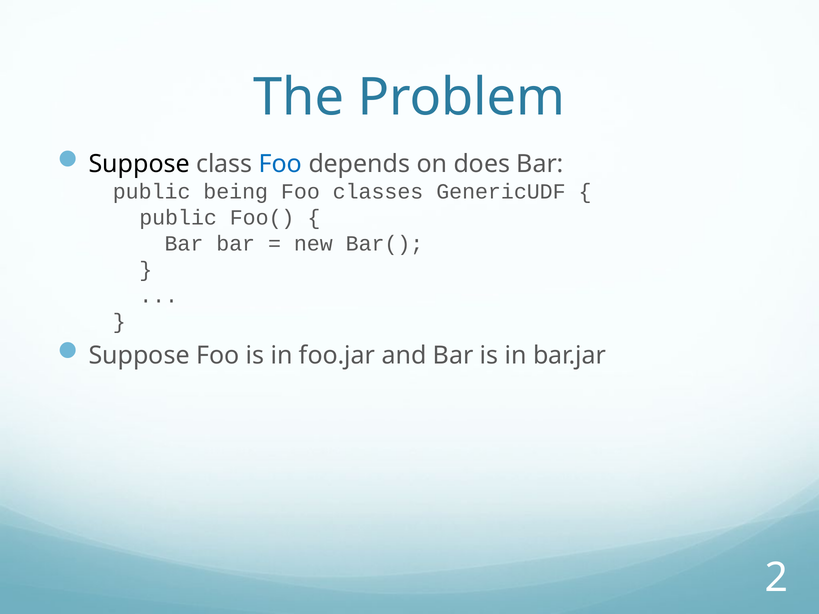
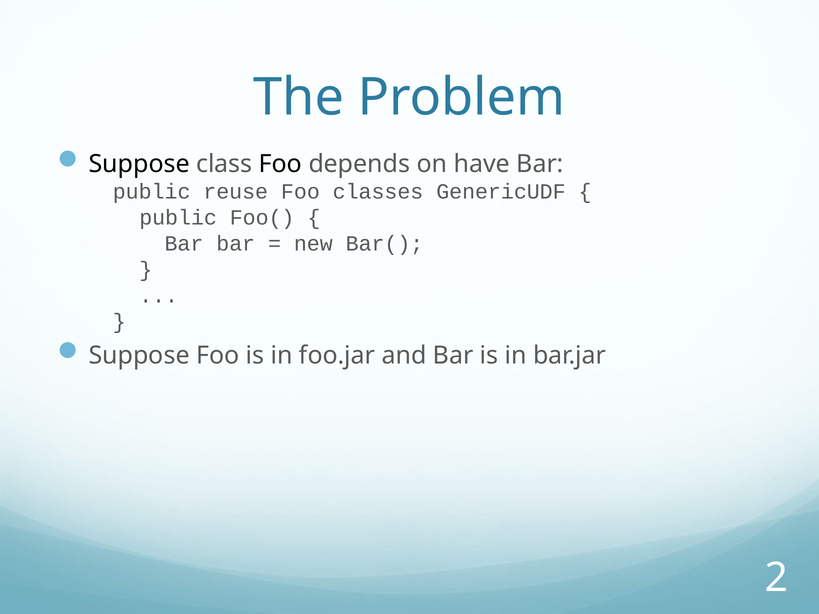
Foo colour: blue -> black (280, 164)
does: does -> have (482, 164)
being: being -> reuse (236, 192)
